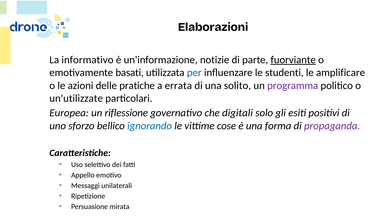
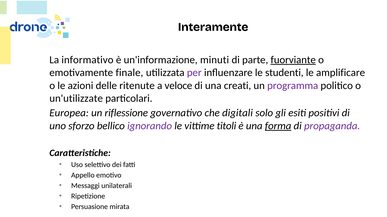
Elaborazioni: Elaborazioni -> Interamente (213, 27)
notizie: notizie -> minuti (215, 60)
basati: basati -> finale (129, 73)
per colour: blue -> purple (194, 73)
pratiche: pratiche -> ritenute (137, 86)
errata: errata -> veloce (178, 86)
solito: solito -> creati (238, 86)
ignorando colour: blue -> purple (150, 126)
cose: cose -> titoli (226, 126)
forma underline: none -> present (278, 126)
